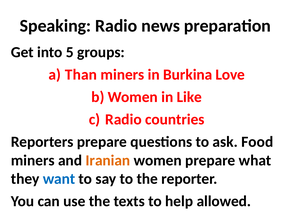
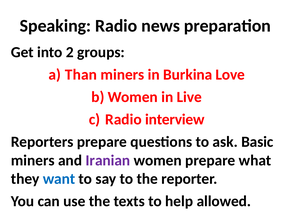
5: 5 -> 2 (70, 52)
Like: Like -> Live (189, 97)
countries: countries -> interview (175, 119)
Food: Food -> Basic (257, 141)
Iranian colour: orange -> purple (108, 160)
